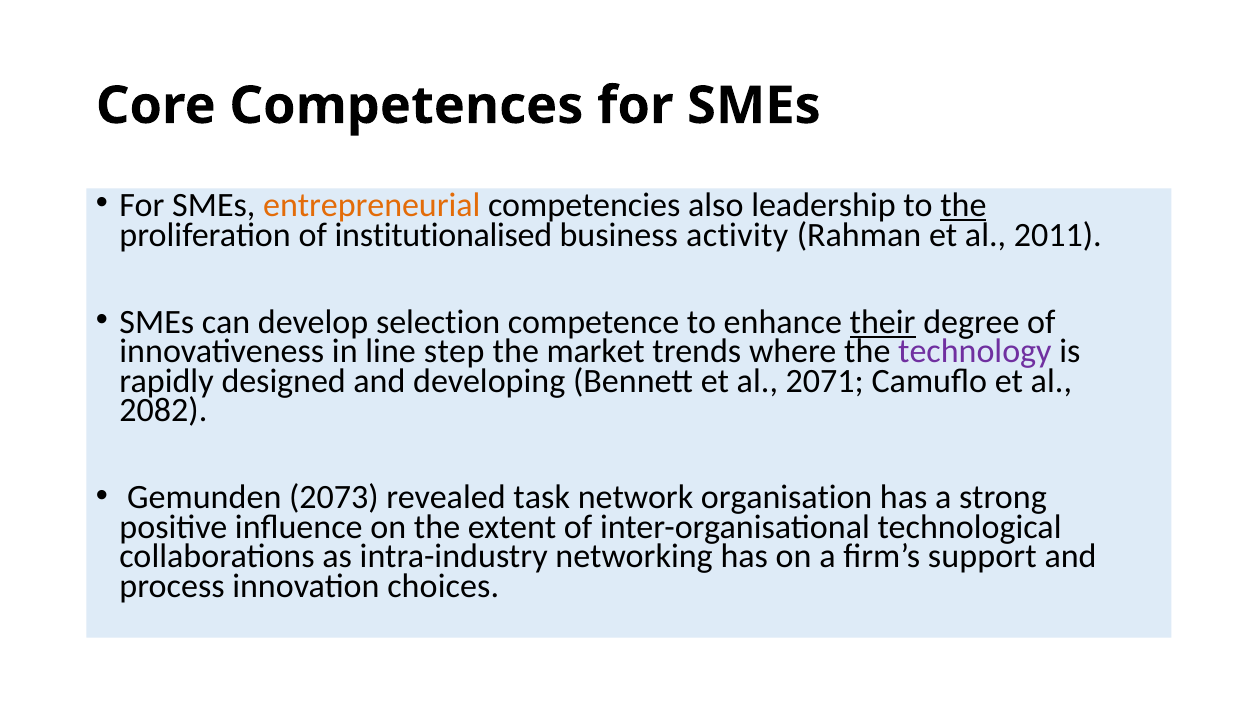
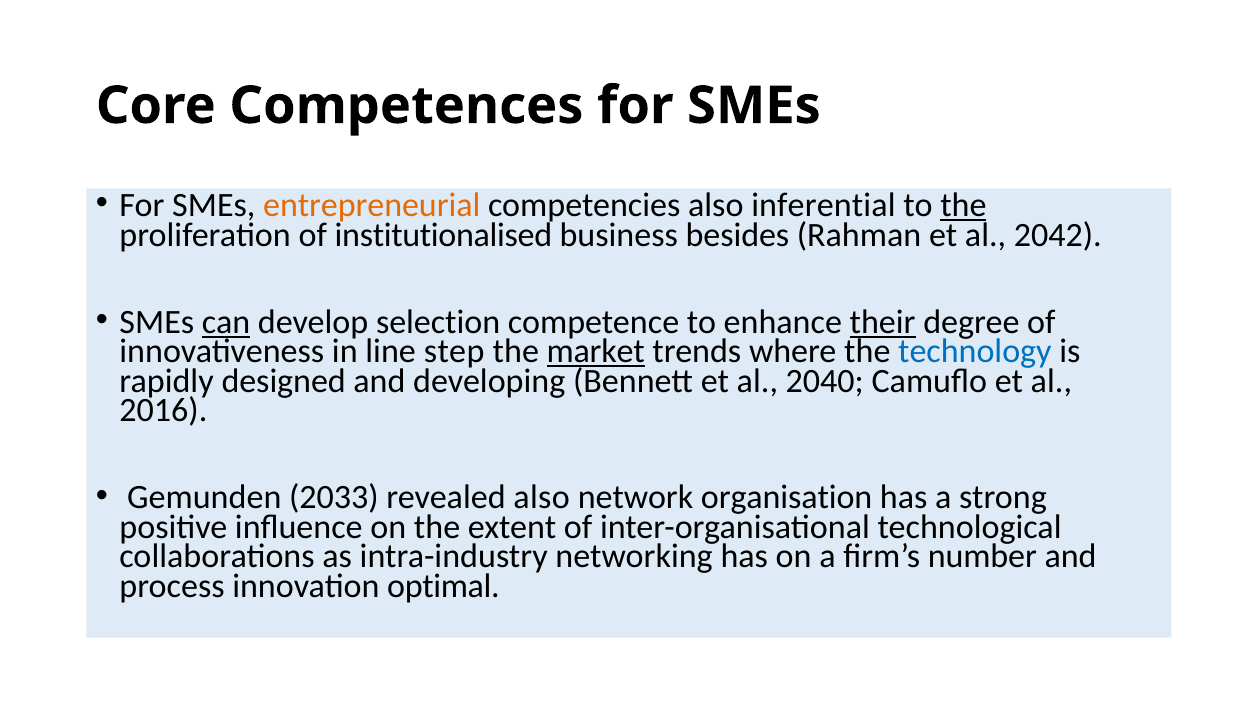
leadership: leadership -> inferential (823, 205)
activity: activity -> besides (737, 235)
2011: 2011 -> 2042 (1058, 235)
can underline: none -> present (226, 322)
market underline: none -> present (596, 351)
technology colour: purple -> blue (975, 351)
2071: 2071 -> 2040 (825, 381)
2082: 2082 -> 2016 (163, 410)
2073: 2073 -> 2033 (334, 497)
revealed task: task -> also (542, 497)
support: support -> number (982, 556)
choices: choices -> optimal (443, 586)
